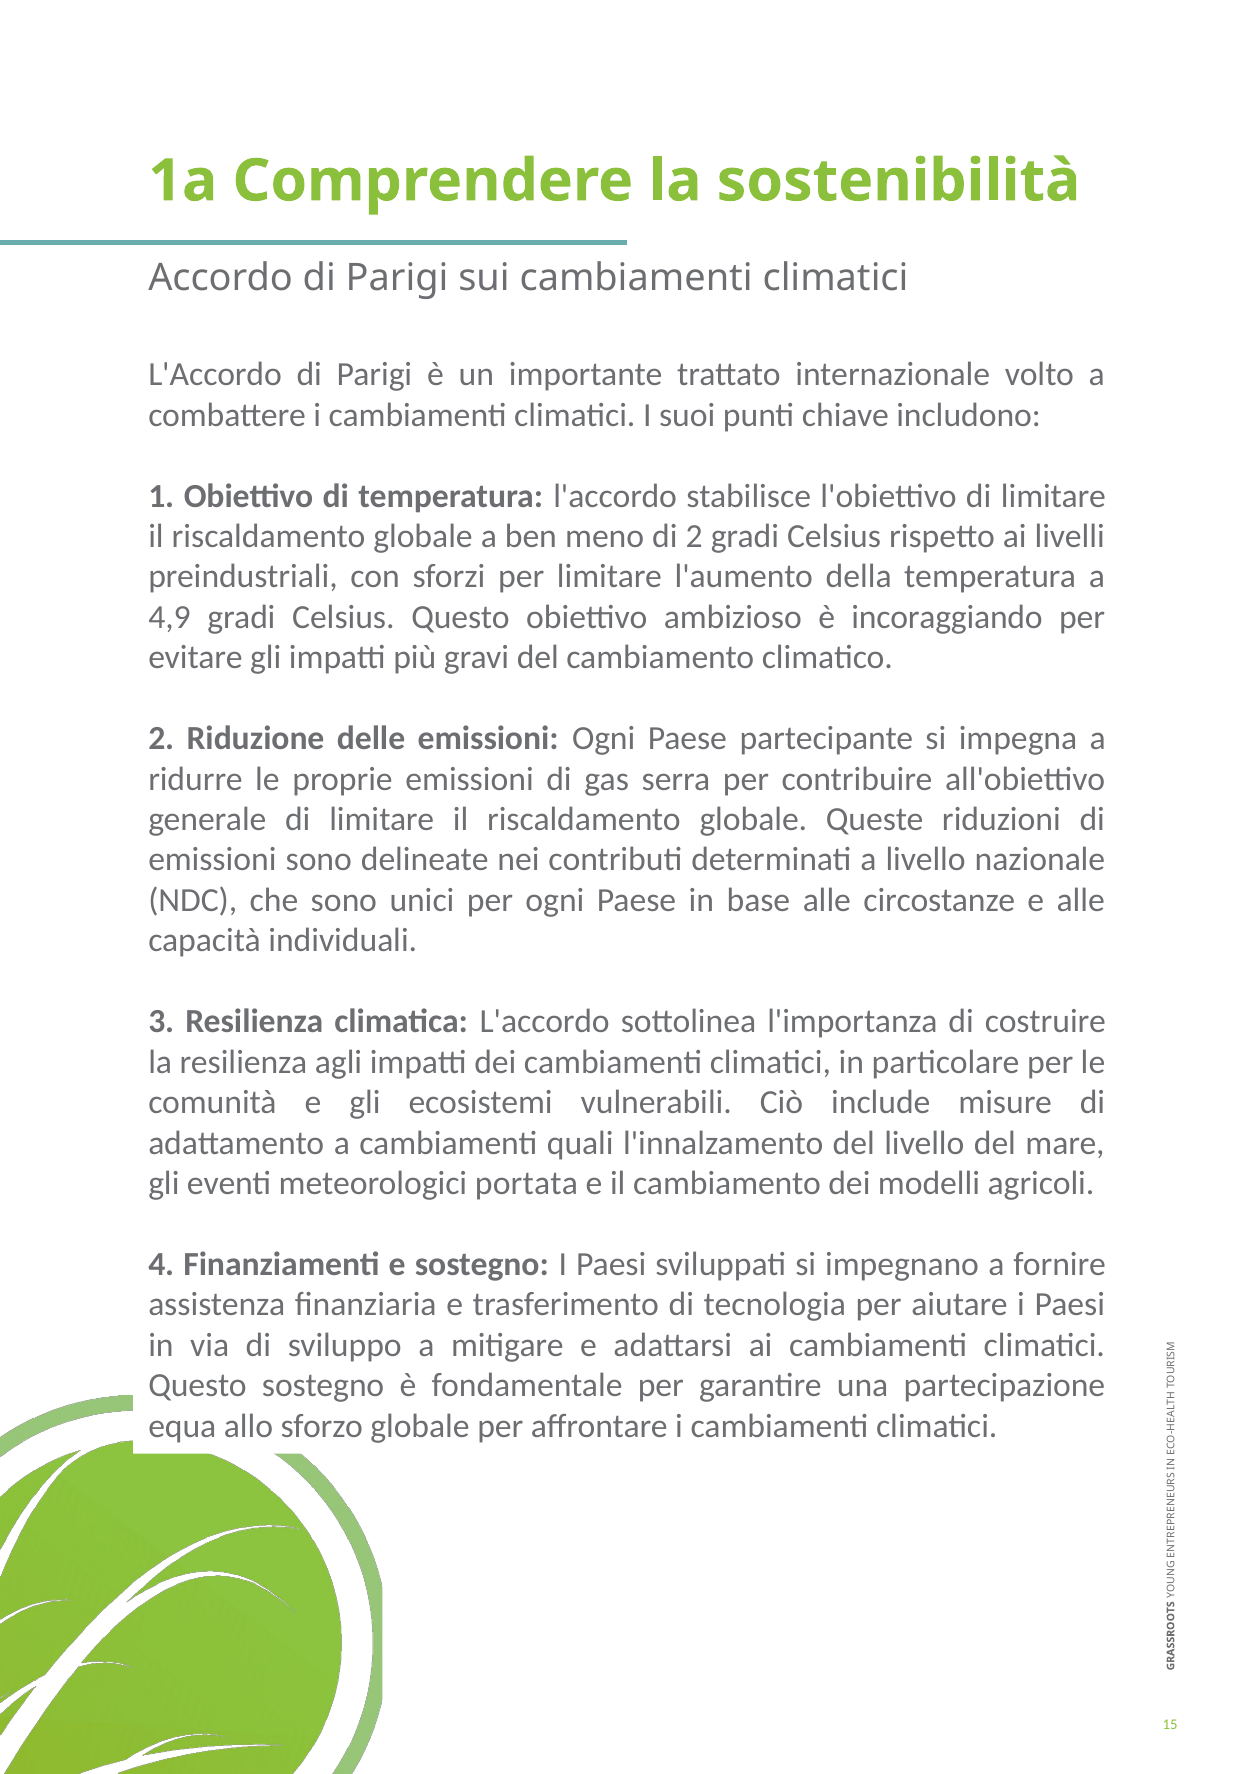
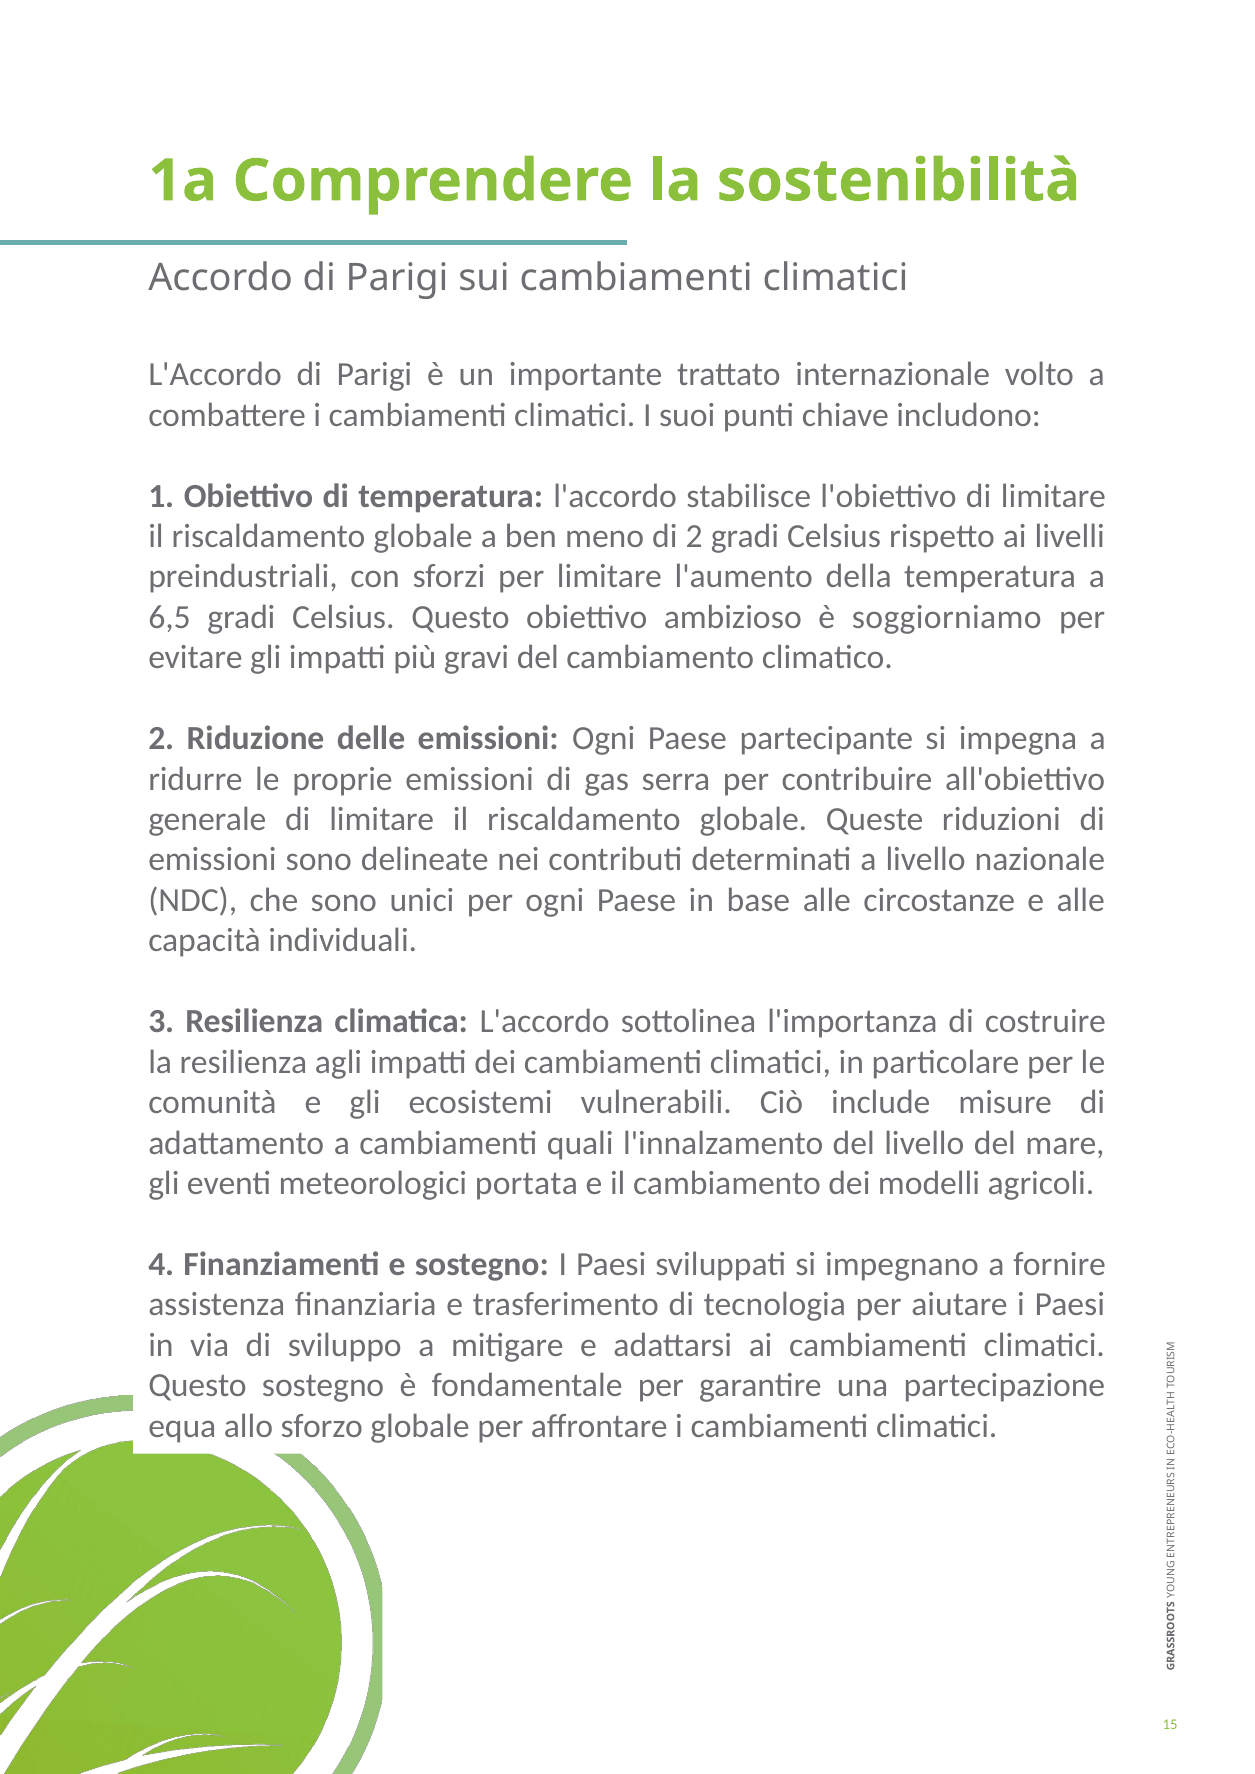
4,9: 4,9 -> 6,5 (169, 618)
incoraggiando: incoraggiando -> soggiorniamo (947, 618)
